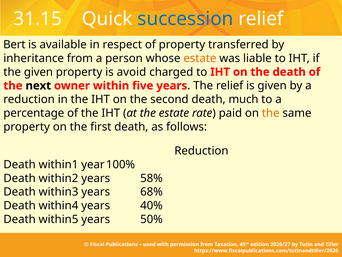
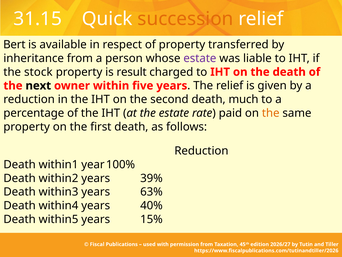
succession colour: blue -> orange (185, 19)
estate colour: orange -> purple (200, 58)
the given: given -> stock (38, 72)
avoid: avoid -> result (132, 72)
58%: 58% -> 39% (151, 178)
68%: 68% -> 63% (151, 192)
50%: 50% -> 15% (151, 219)
